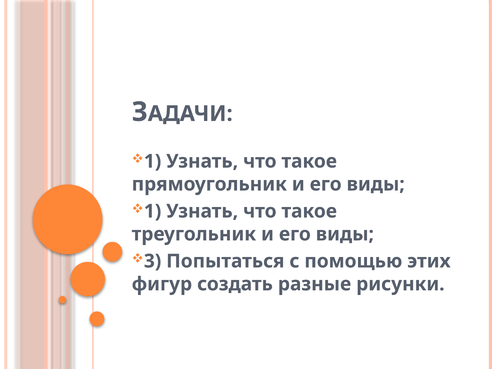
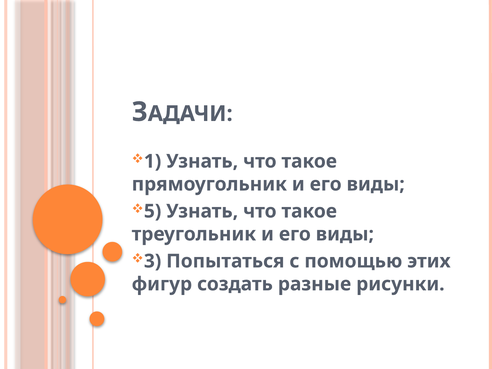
1: 1 -> 5 (153, 211)
